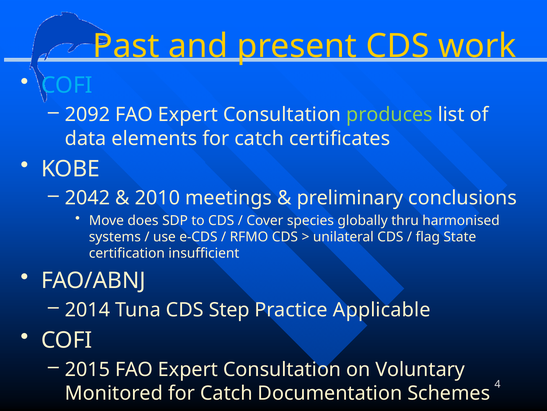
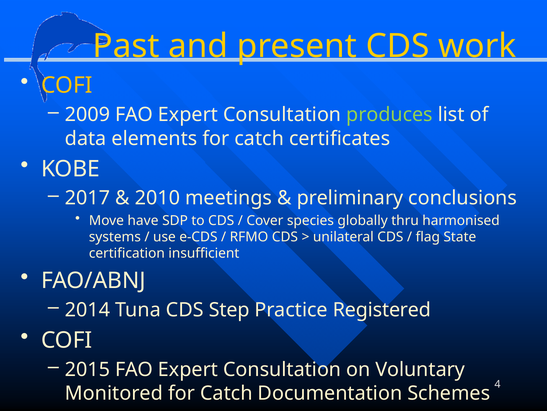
COFI colour: light blue -> yellow (67, 85)
2092: 2092 -> 2009 (88, 115)
2042: 2042 -> 2017 (88, 198)
does: does -> have (143, 220)
Applicable: Applicable -> Registered (382, 309)
